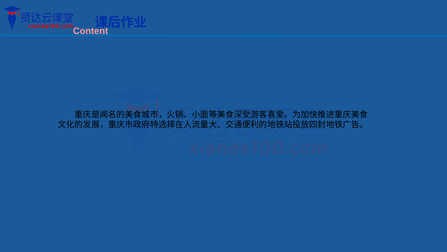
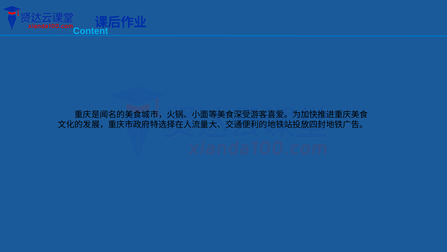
Content colour: pink -> light blue (91, 31)
